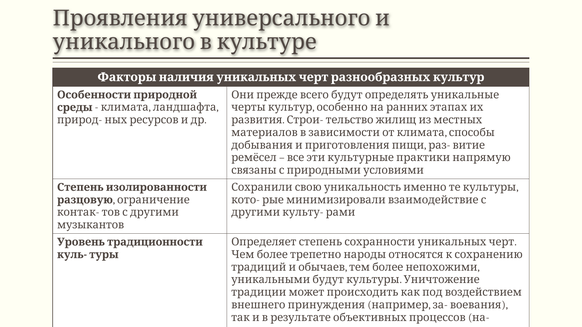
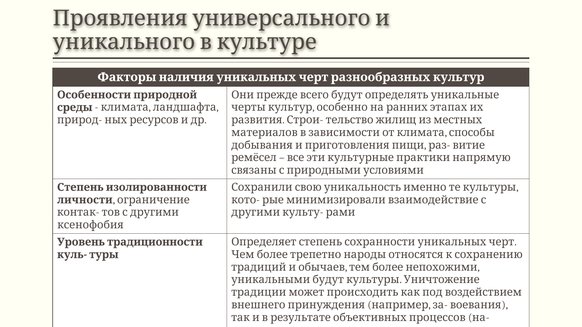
разцовую: разцовую -> личности (85, 200)
музыкантов: музыкантов -> ксенофобия (90, 225)
